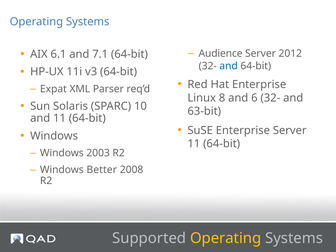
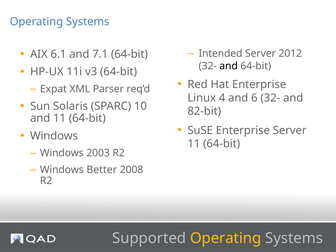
Audience: Audience -> Intended (221, 54)
and colour: blue -> black (229, 66)
8: 8 -> 4 (222, 98)
63-bit: 63-bit -> 82-bit (204, 111)
